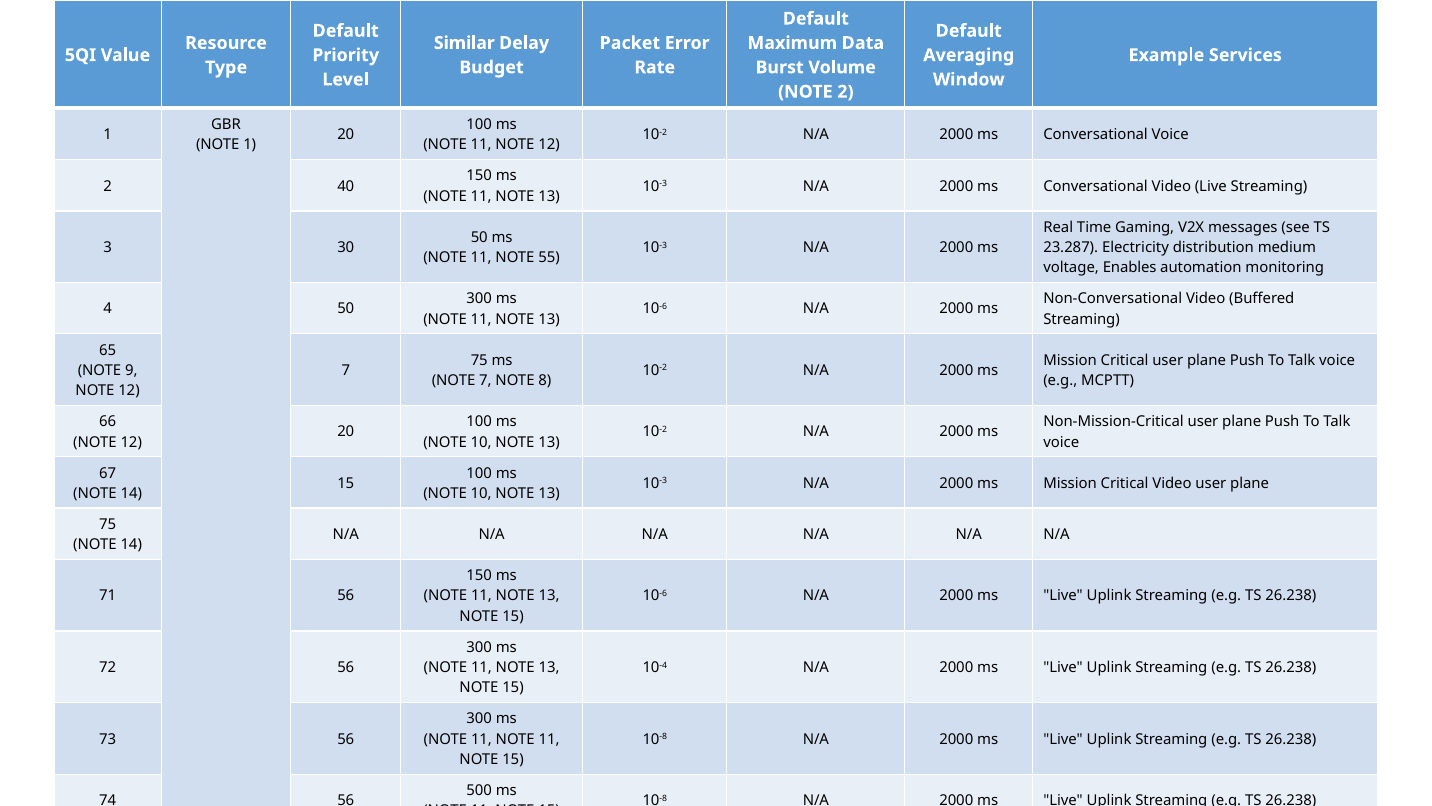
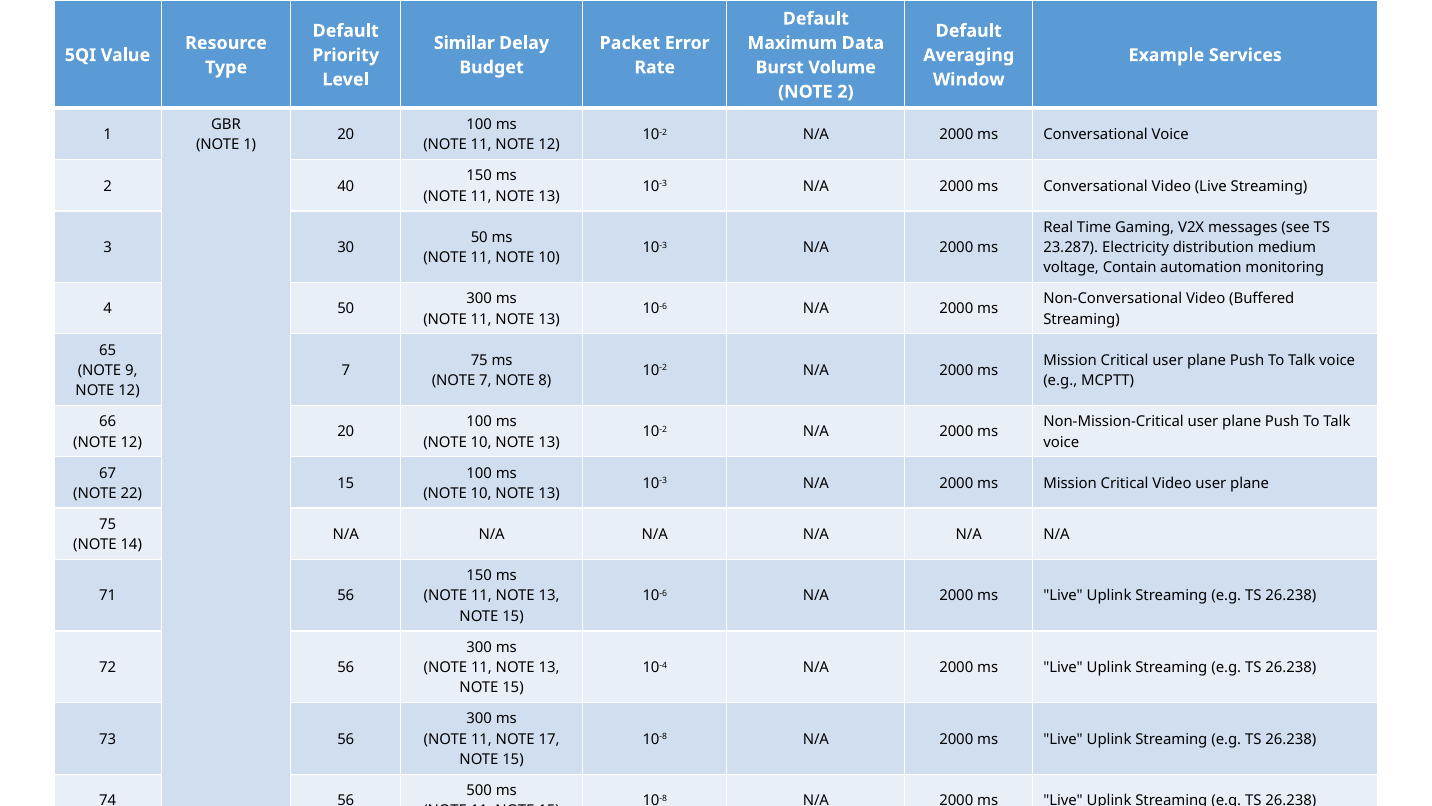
11 NOTE 55: 55 -> 10 (549, 258)
Enables: Enables -> Contain (1130, 268)
14: 14 -> 22 (131, 493)
11 NOTE 11: 11 -> 17 (549, 739)
